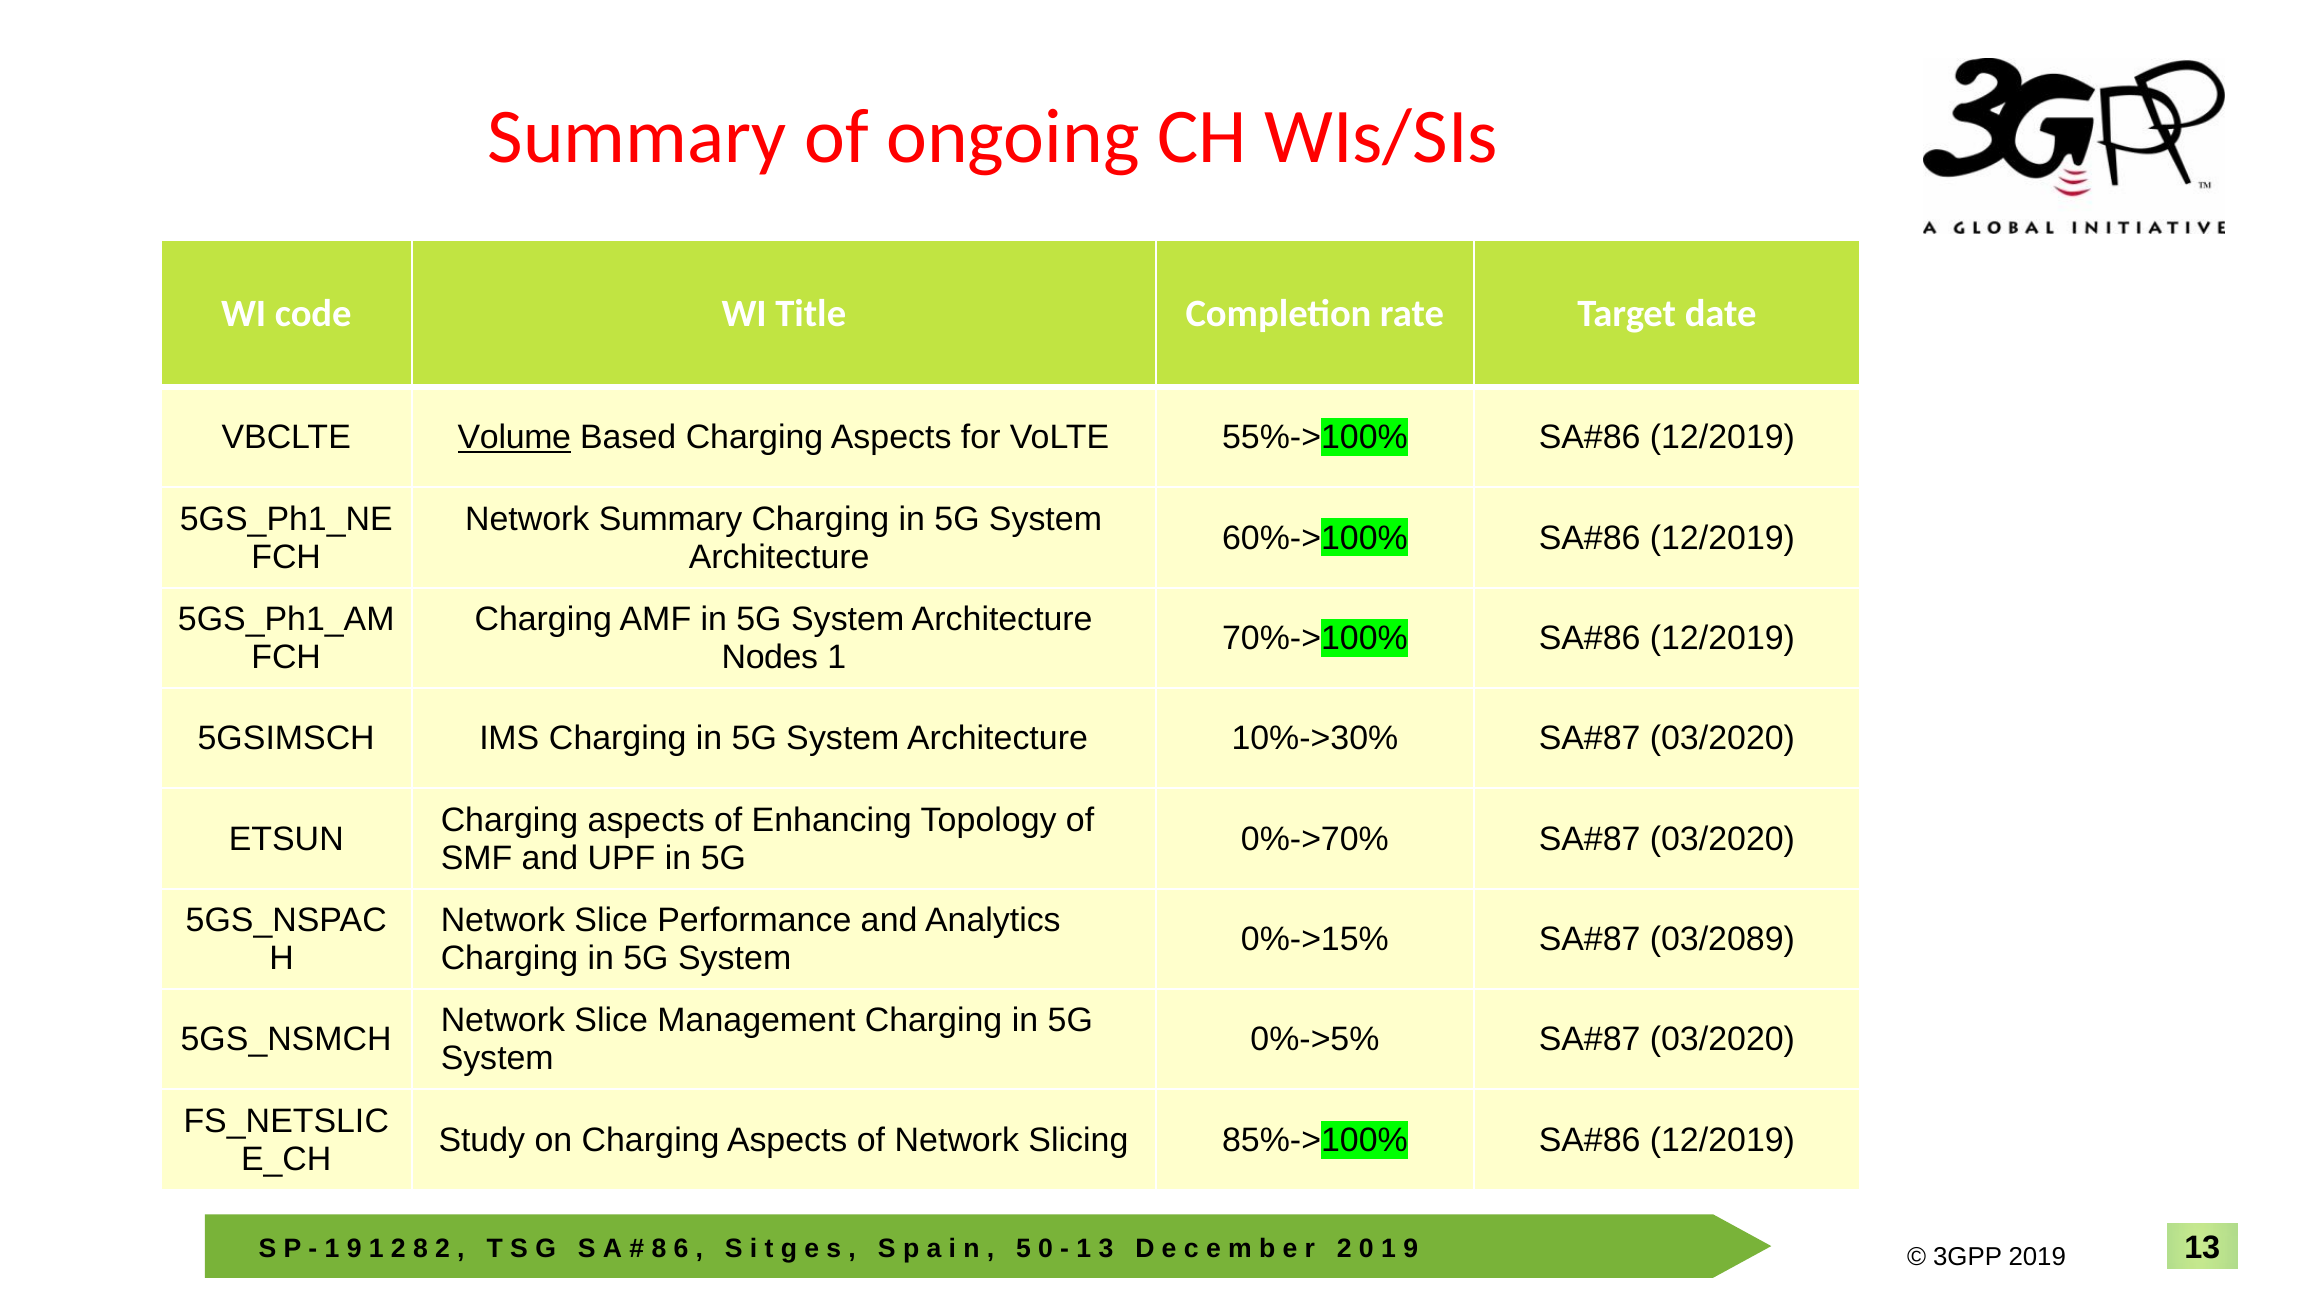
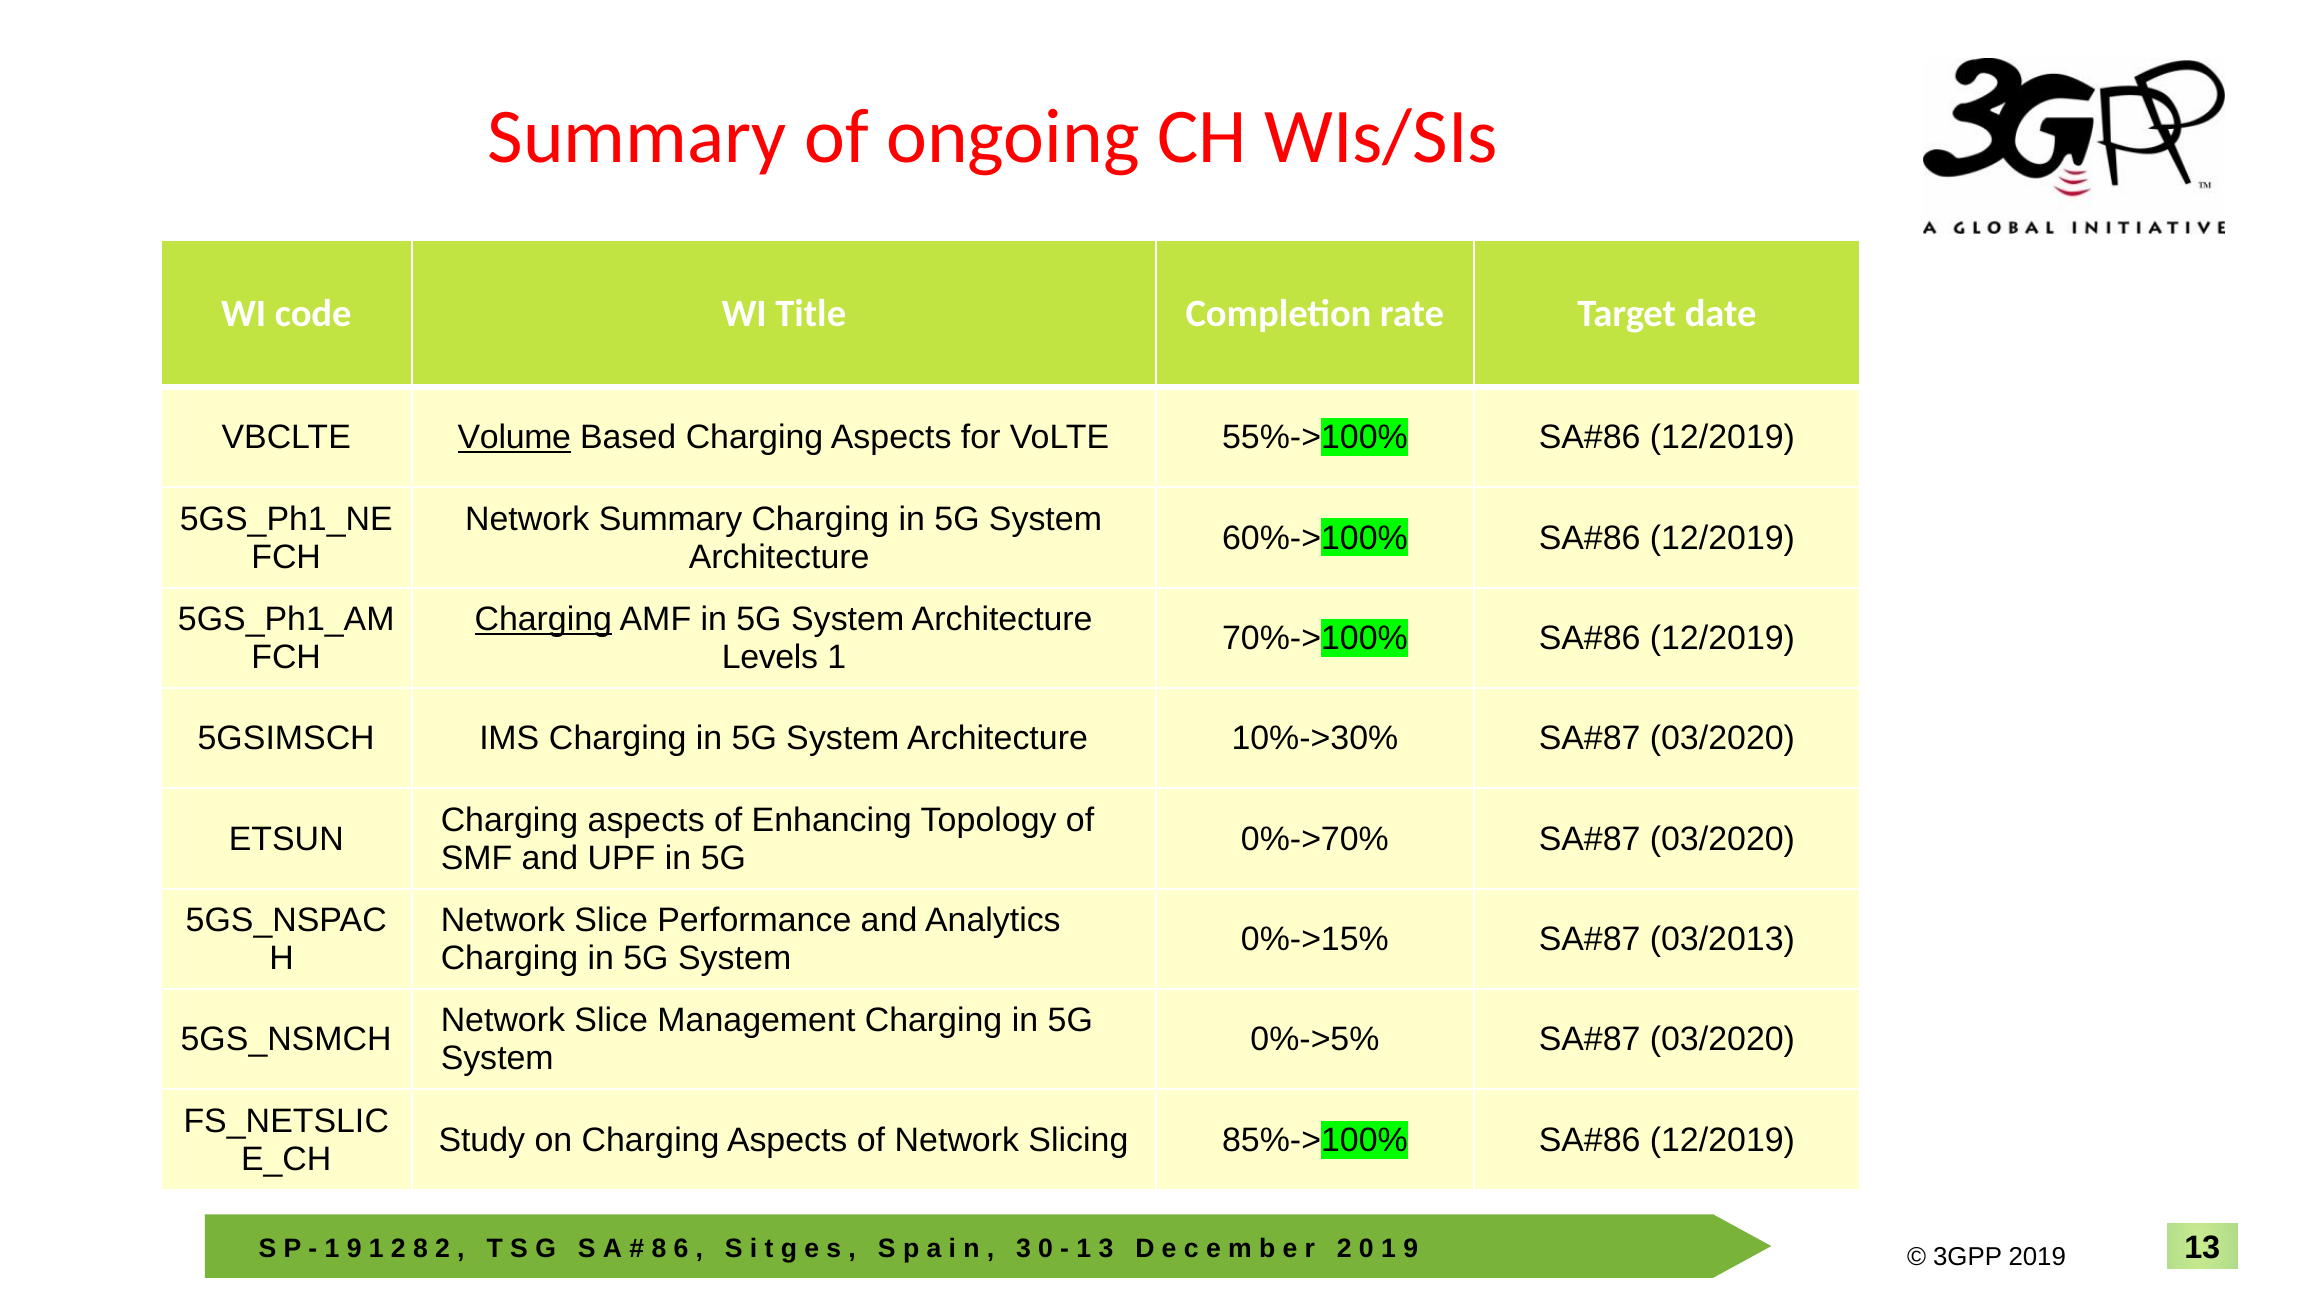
Charging underline: none -> present (543, 619)
Nodes: Nodes -> Levels (770, 657)
03/2089: 03/2089 -> 03/2013 (1722, 939)
5: 5 -> 3 (1024, 1249)
